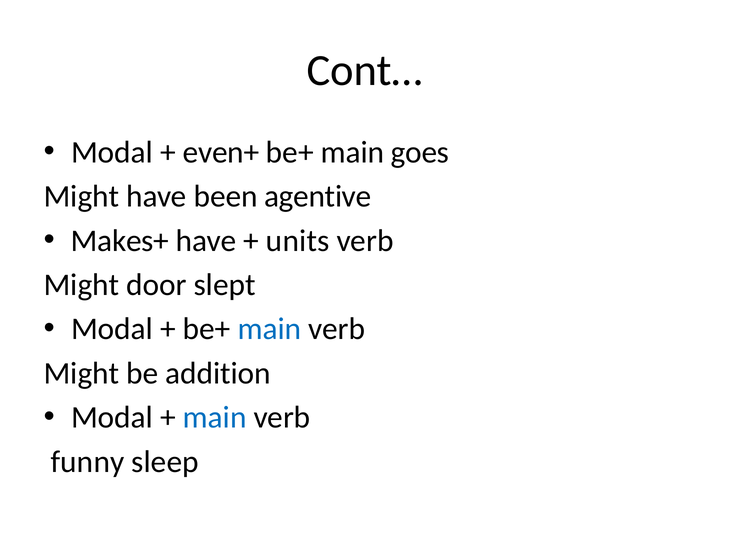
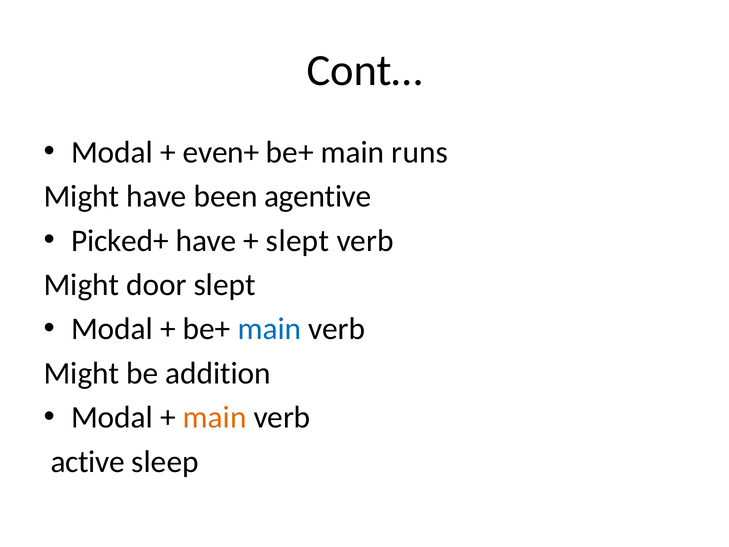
goes: goes -> runs (420, 152)
Makes+: Makes+ -> Picked+ (120, 241)
units: units -> slept (298, 241)
main colour: blue -> orange (215, 417)
funny: funny -> active (88, 461)
